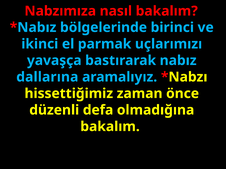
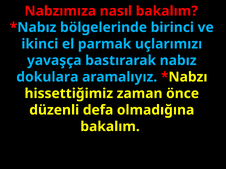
dallarına: dallarına -> dokulara (47, 77)
